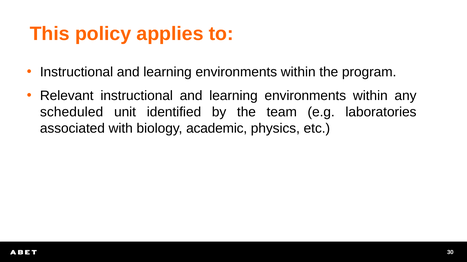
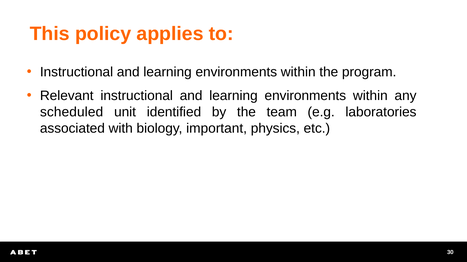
academic: academic -> important (217, 129)
